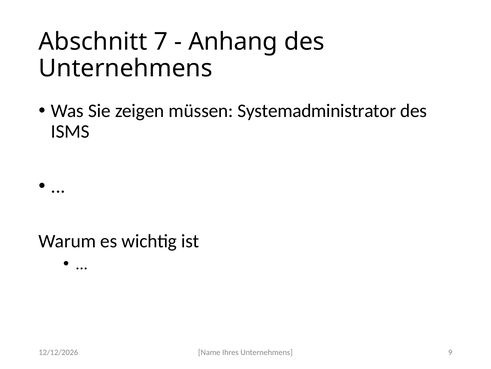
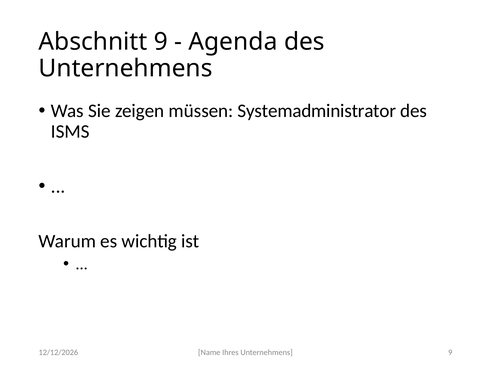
Abschnitt 7: 7 -> 9 (161, 42)
Anhang: Anhang -> Agenda (233, 42)
